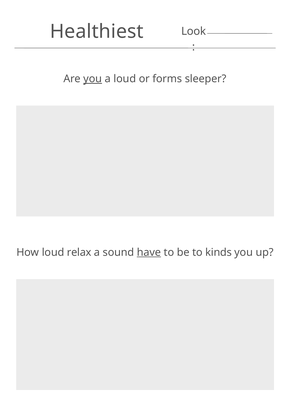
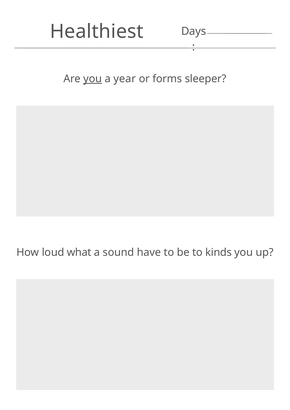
Look: Look -> Days (194, 31)
a loud: loud -> year (125, 79)
relax: relax -> what (79, 253)
have underline: present -> none (149, 253)
